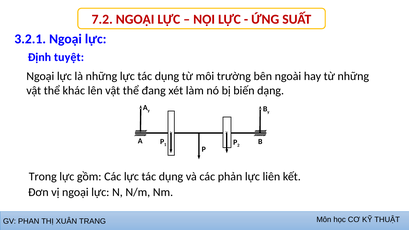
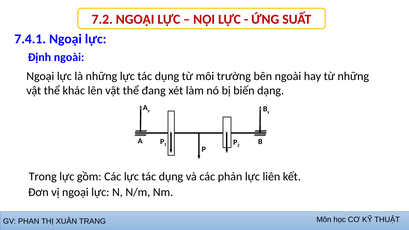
3.2.1: 3.2.1 -> 7.4.1 (30, 39)
Định tuyệt: tuyệt -> ngoài (69, 57)
